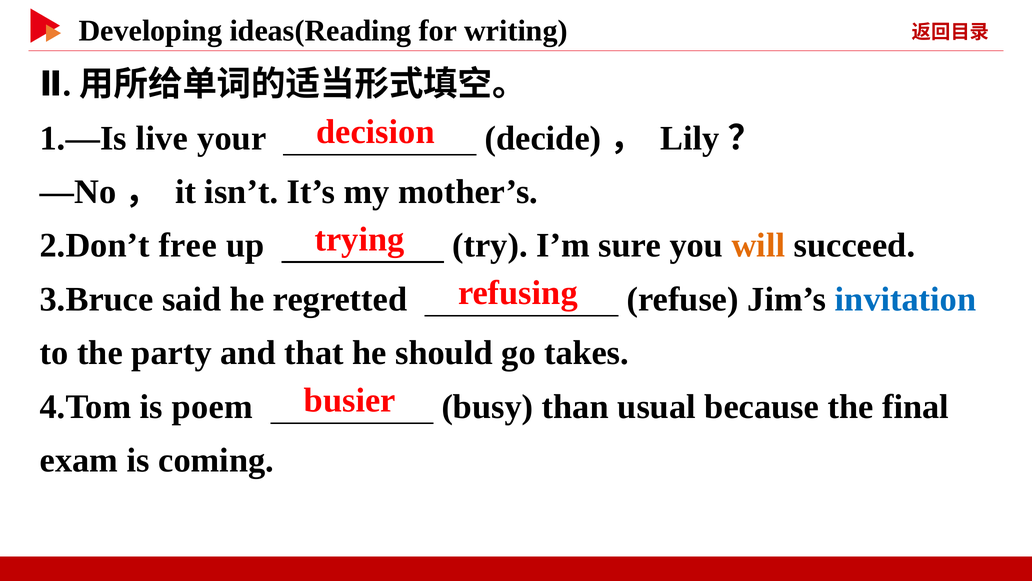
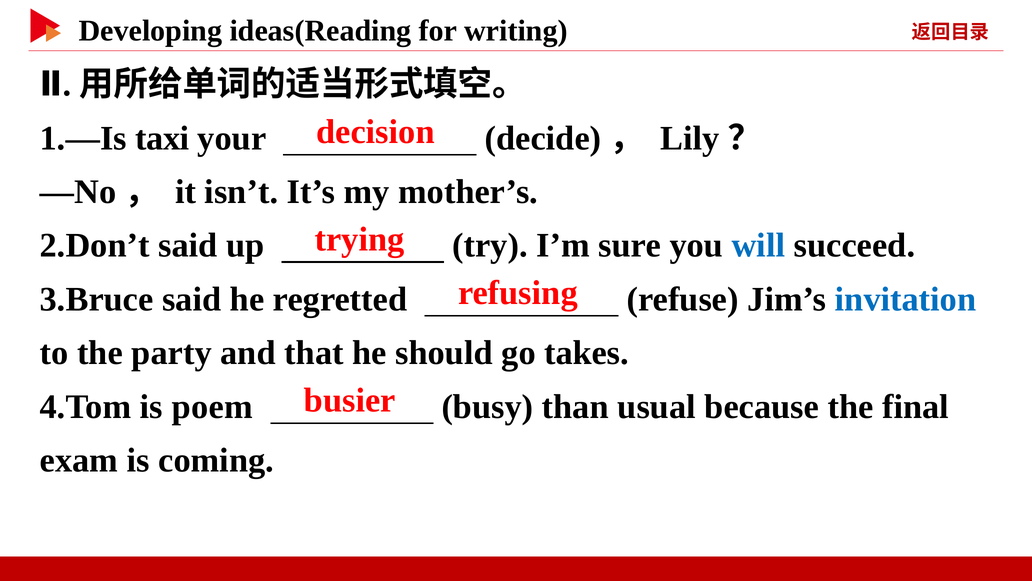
live: live -> taxi (162, 138)
2.Don’t free: free -> said (188, 245)
will colour: orange -> blue (758, 245)
